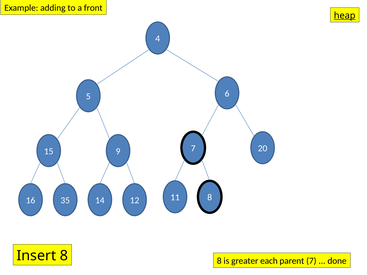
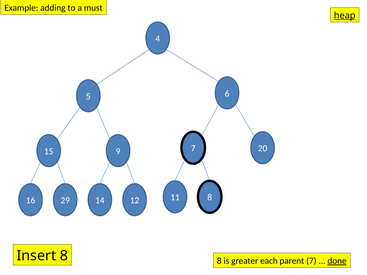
front: front -> must (93, 8)
35: 35 -> 29 (65, 200)
done underline: none -> present (337, 261)
